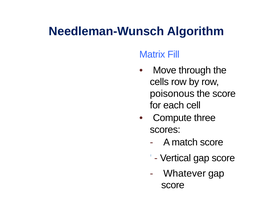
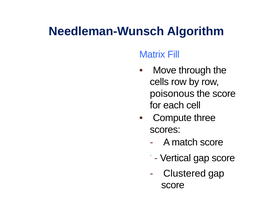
Whatever: Whatever -> Clustered (185, 174)
